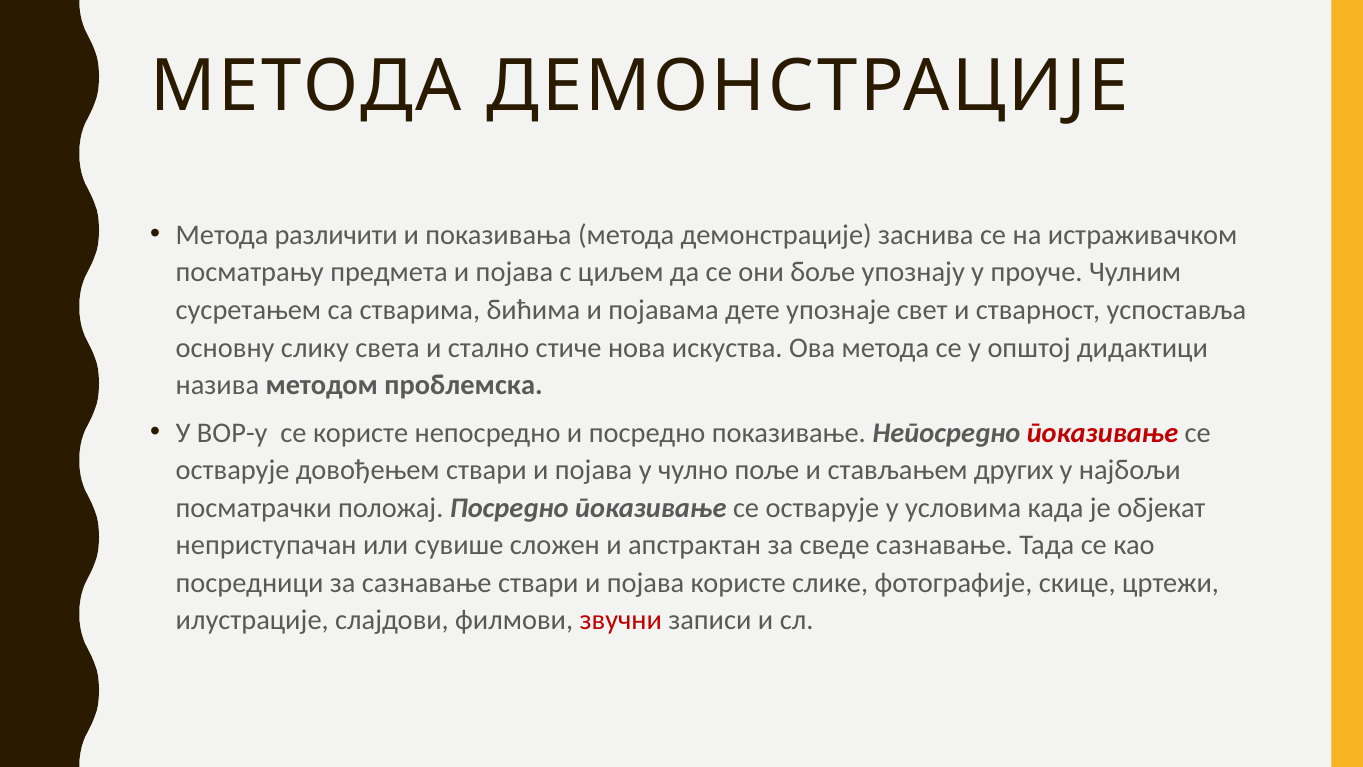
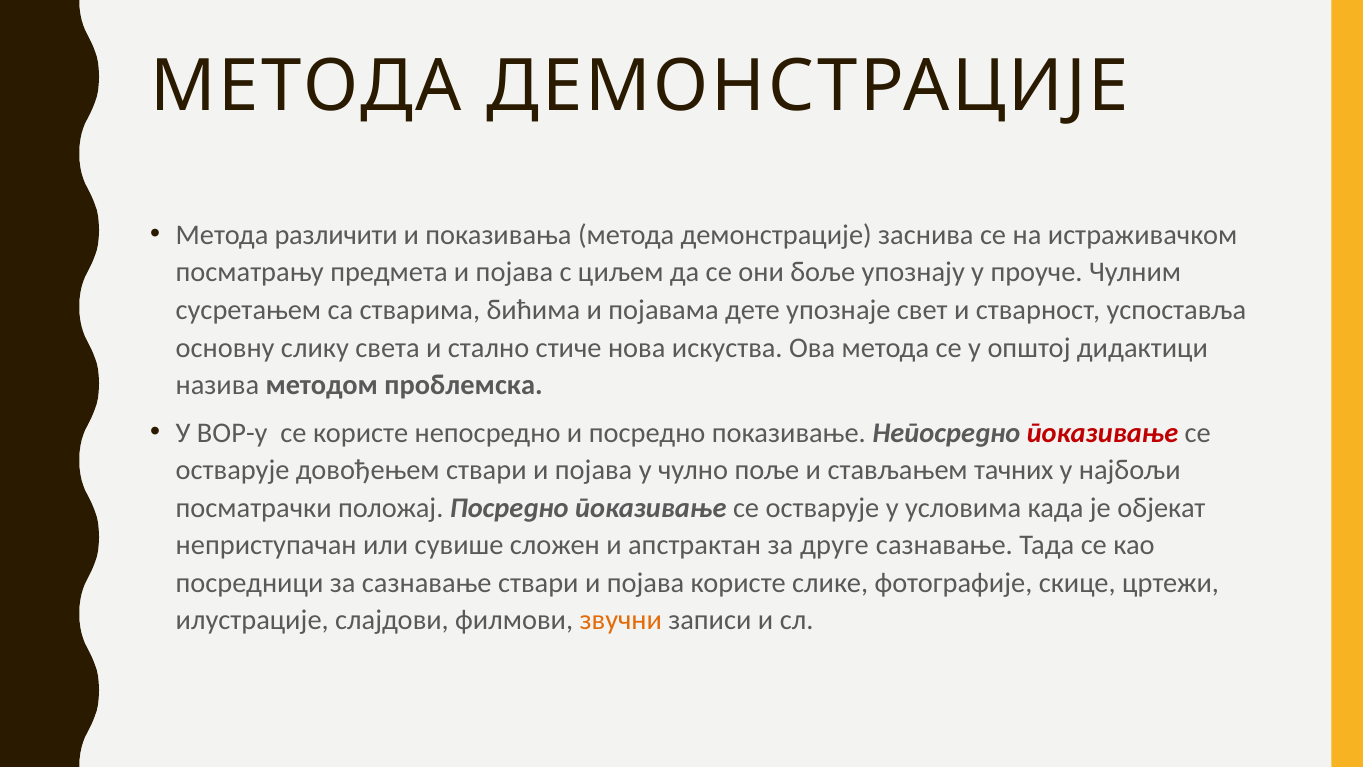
других: других -> тачних (1014, 470)
сведе: сведе -> друге (834, 545)
звучни colour: red -> orange (621, 620)
